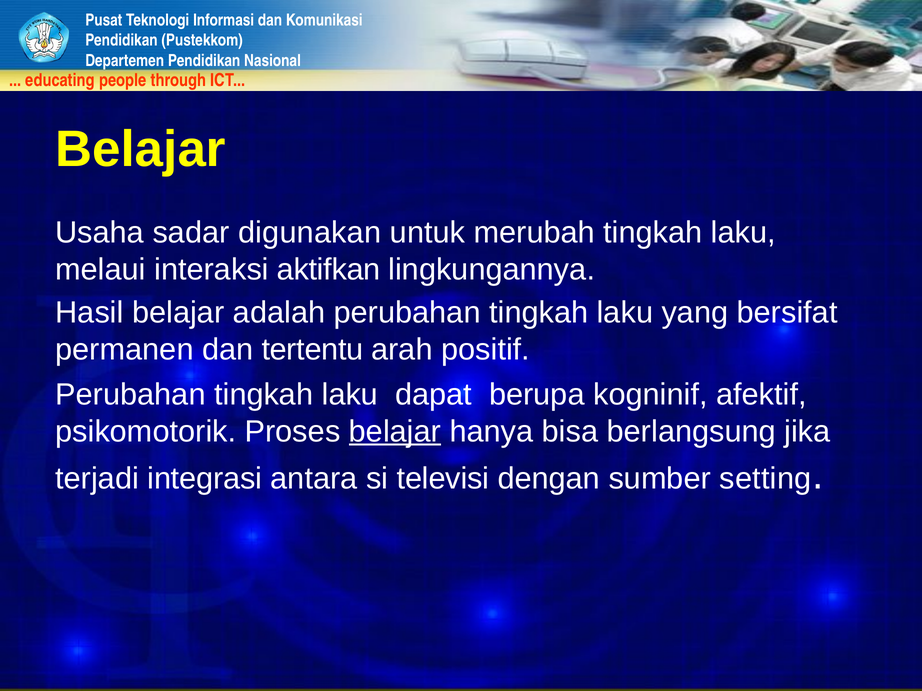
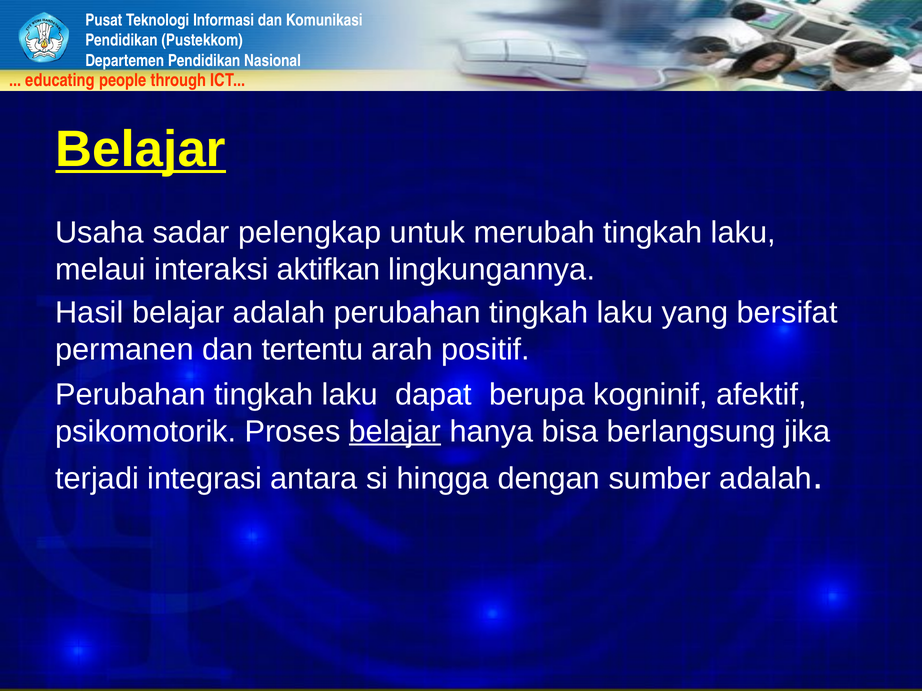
Belajar underline: none -> present (141, 150)
digunakan: digunakan -> pelengkap (310, 233)
televisi: televisi -> hingga (443, 479)
sumber setting: setting -> adalah (766, 479)
